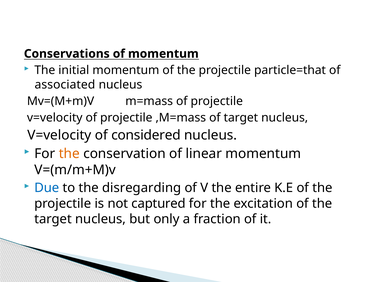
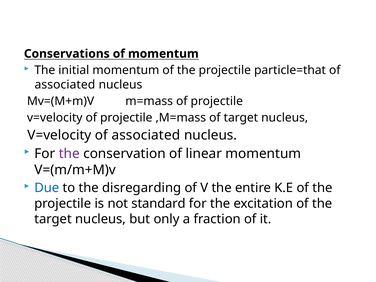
V=velocity of considered: considered -> associated (146, 135)
the colour: orange -> purple (69, 154)
captured: captured -> standard (159, 204)
